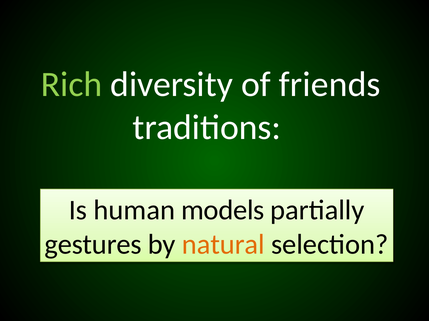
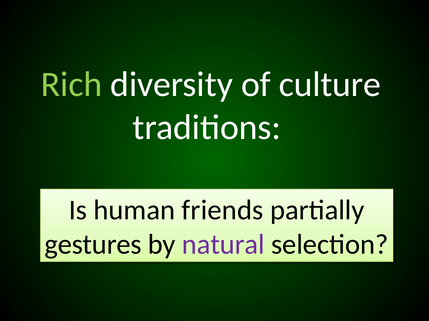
friends: friends -> culture (330, 85)
models: models -> friends (223, 211)
natural colour: orange -> purple (223, 245)
